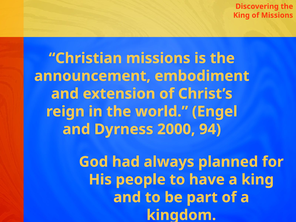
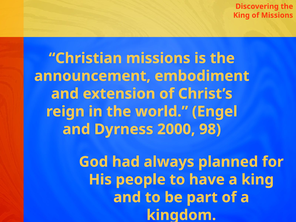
94: 94 -> 98 (210, 129)
